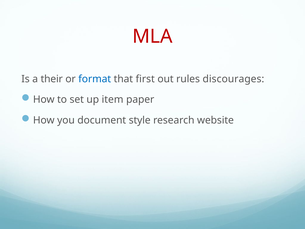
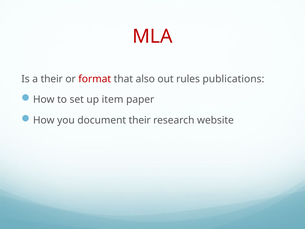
format colour: blue -> red (95, 79)
first: first -> also (145, 79)
discourages: discourages -> publications (233, 79)
document style: style -> their (140, 120)
